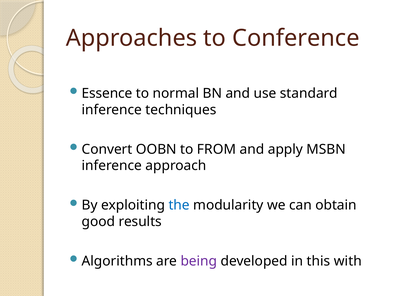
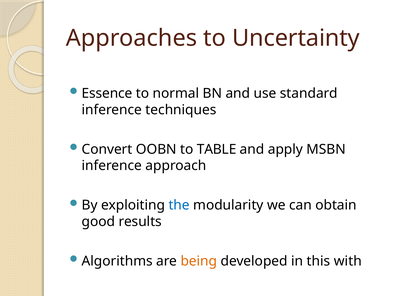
Conference: Conference -> Uncertainty (296, 38)
FROM: FROM -> TABLE (217, 149)
being colour: purple -> orange (199, 261)
